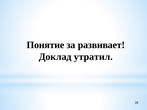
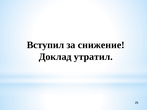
Понятие: Понятие -> Вступил (45, 45)
развивает: развивает -> снижение (101, 45)
